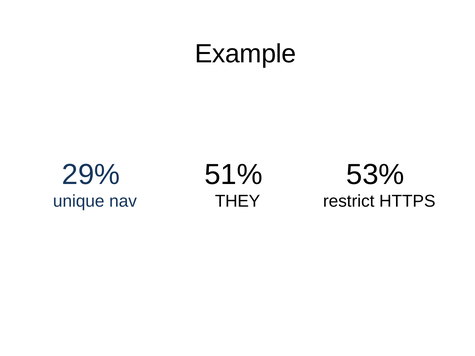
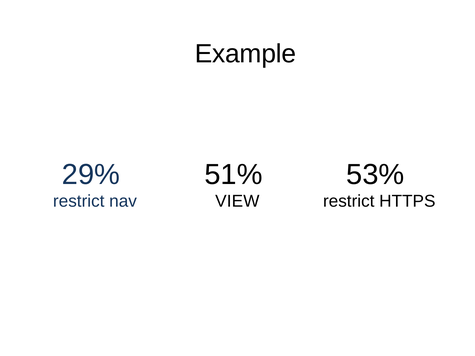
unique: unique -> restrict (79, 201)
THEY: THEY -> VIEW (237, 201)
